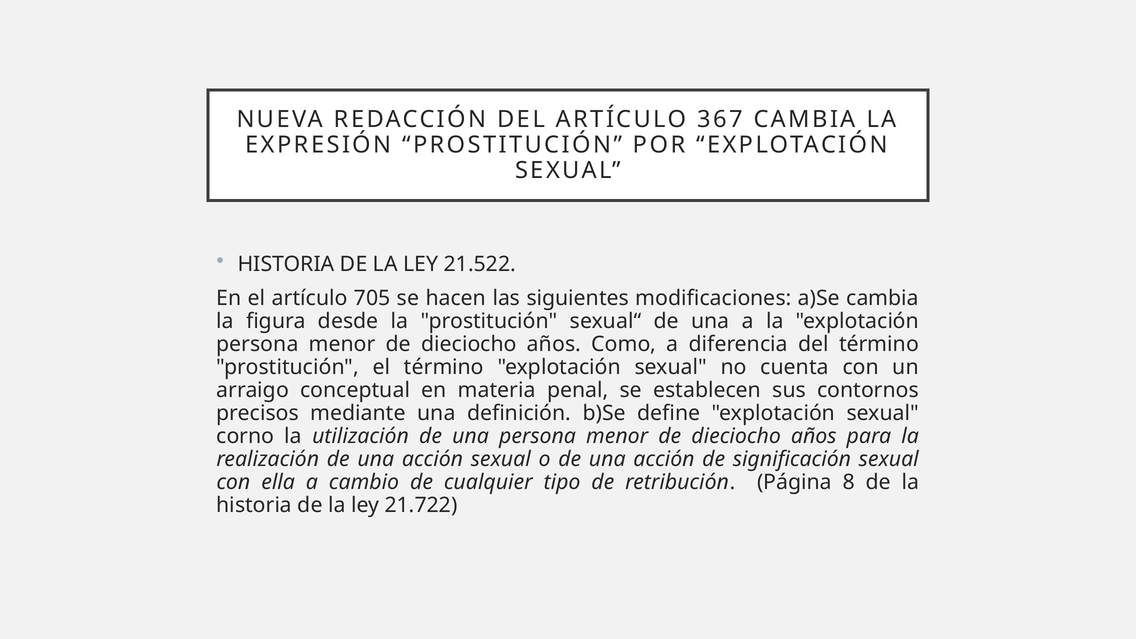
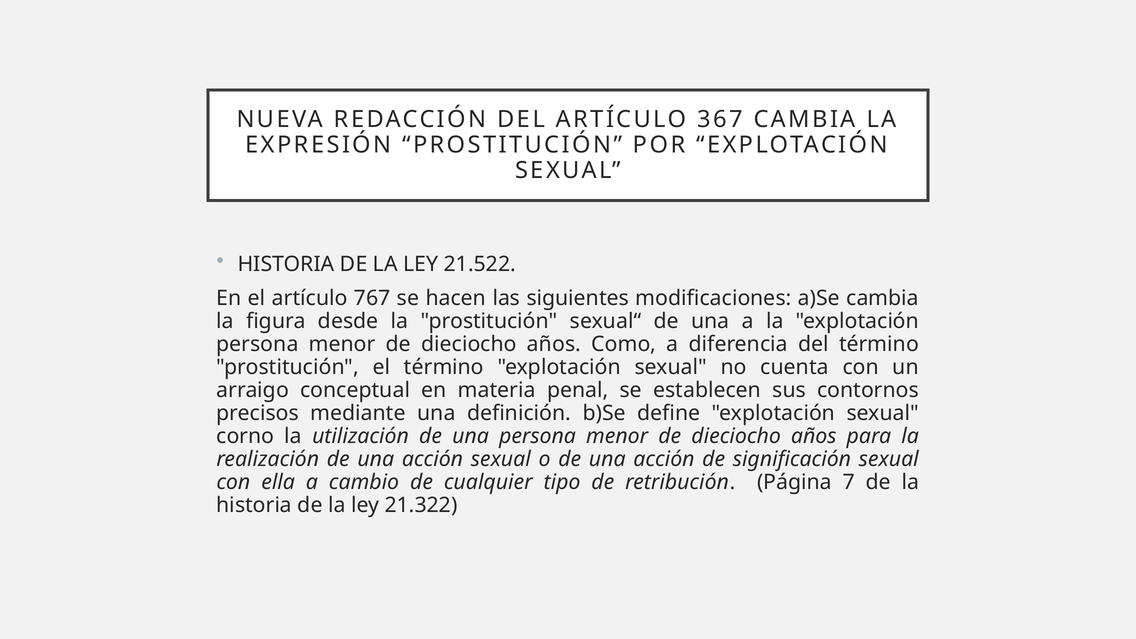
705: 705 -> 767 (372, 298)
8: 8 -> 7 (849, 482)
21.722: 21.722 -> 21.322 (421, 505)
